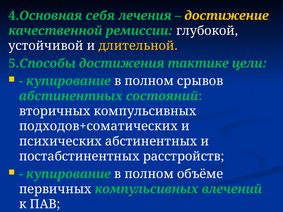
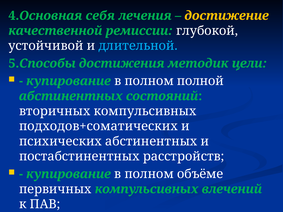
длительной colour: yellow -> light blue (138, 46)
тактике: тактике -> методик (198, 63)
срывов: срывов -> полной (200, 81)
